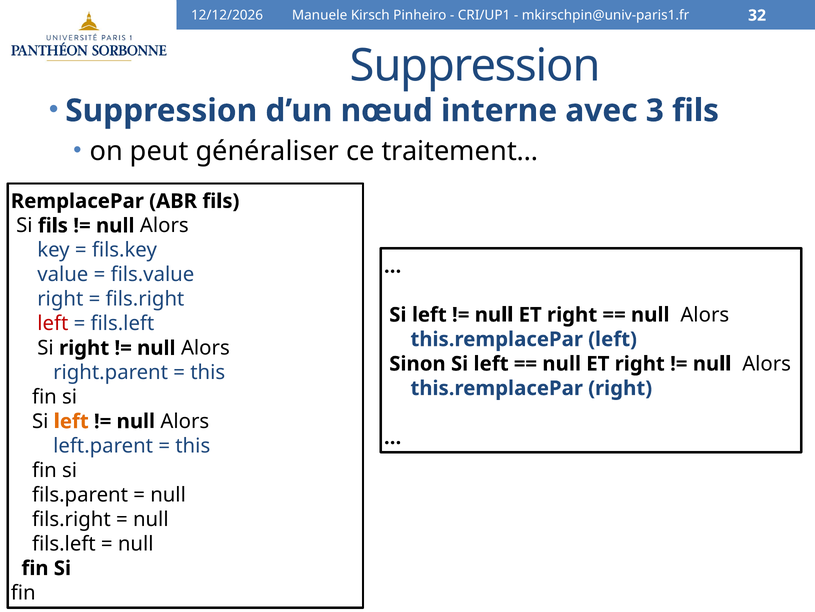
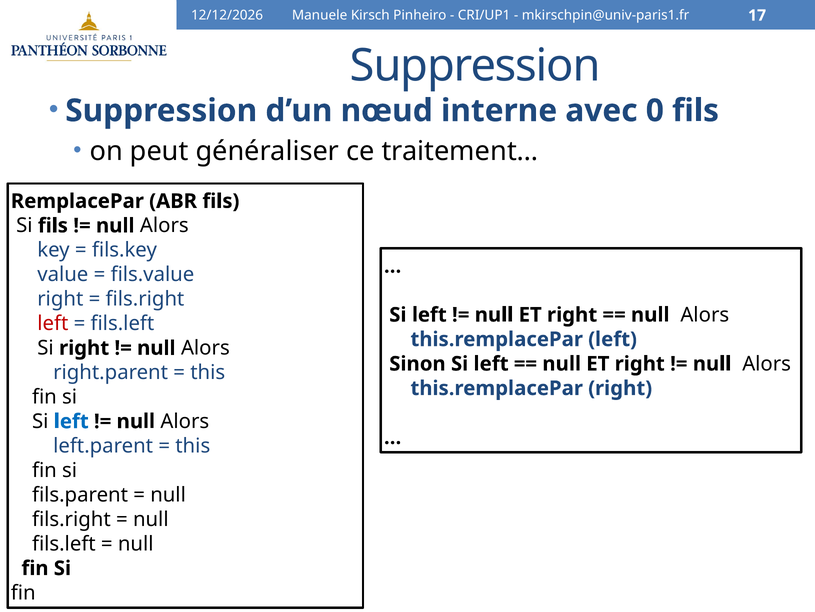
32: 32 -> 17 (757, 15)
3: 3 -> 0 (655, 111)
left colour: orange -> blue (71, 421)
